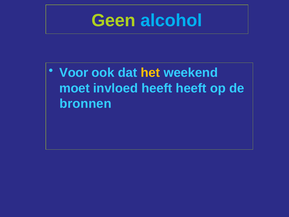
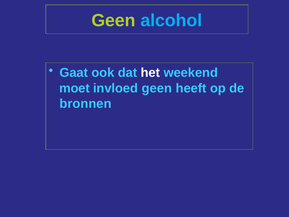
Voor: Voor -> Gaat (74, 73)
het colour: yellow -> white (150, 73)
invloed heeft: heeft -> geen (157, 88)
